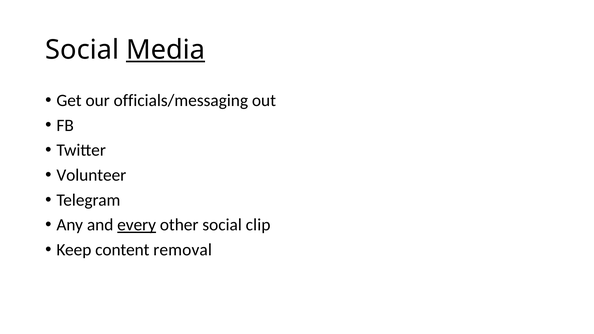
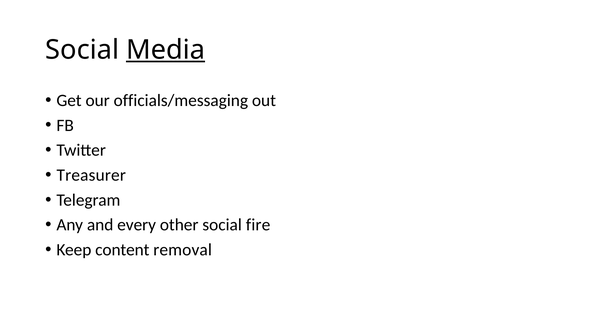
Volunteer: Volunteer -> Treasurer (91, 175)
every underline: present -> none (137, 225)
clip: clip -> fire (258, 225)
